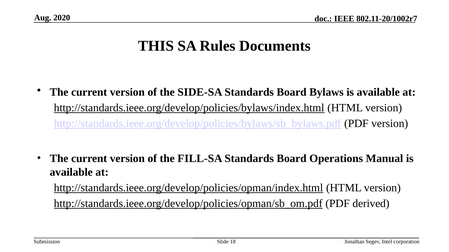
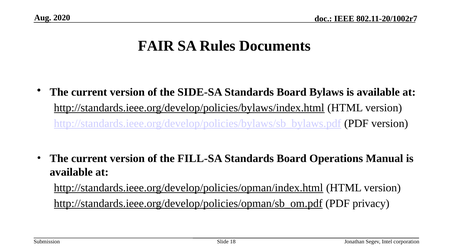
THIS: THIS -> FAIR (156, 46)
derived: derived -> privacy (371, 204)
